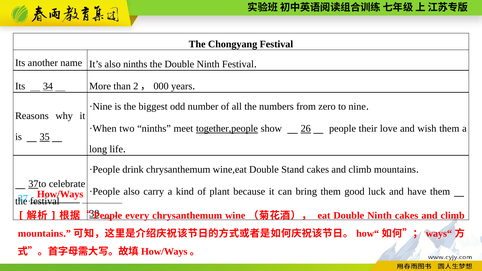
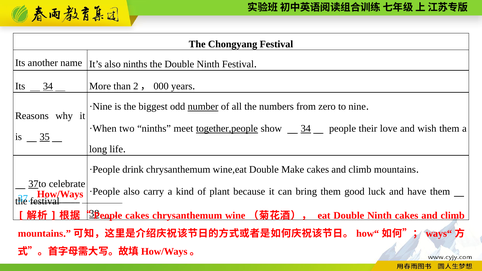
number underline: none -> present (203, 107)
show 26: 26 -> 34 (306, 129)
Stand: Stand -> Make (293, 170)
every: every -> cakes (137, 216)
